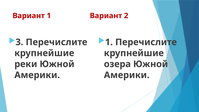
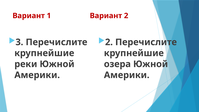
1: 1 -> 2 (109, 42)
